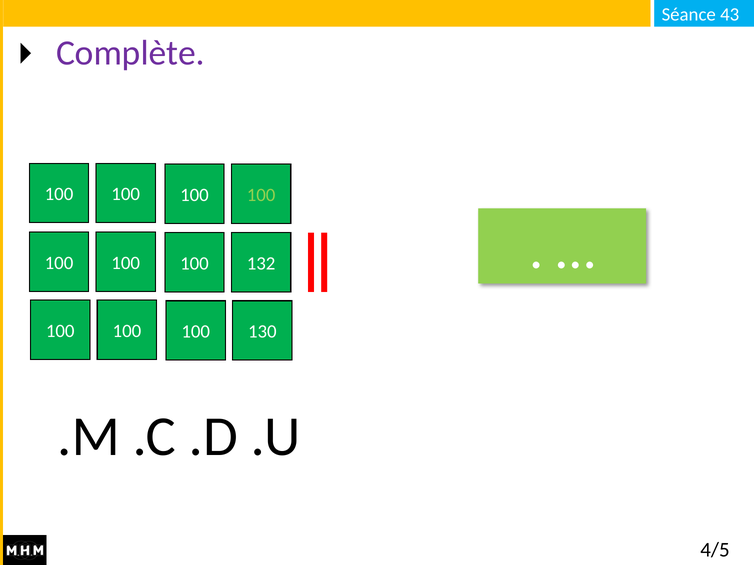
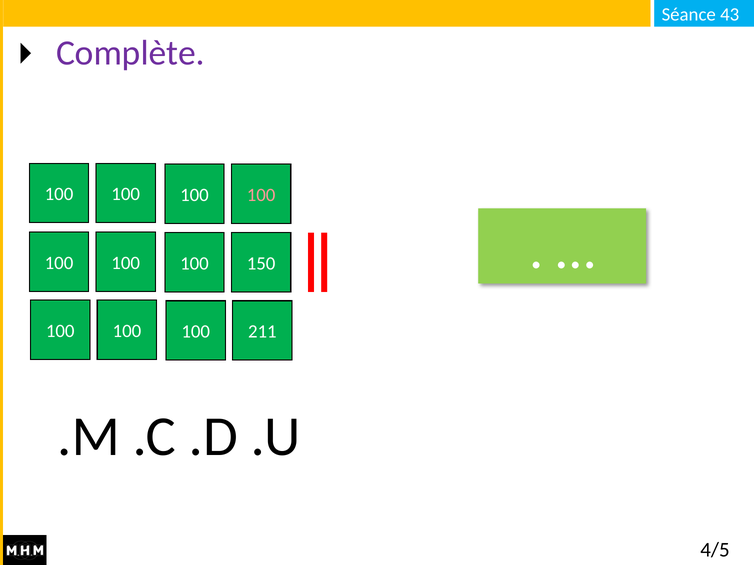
100 colour: light green -> pink (261, 195)
132: 132 -> 150 (261, 264)
130: 130 -> 211 (262, 332)
